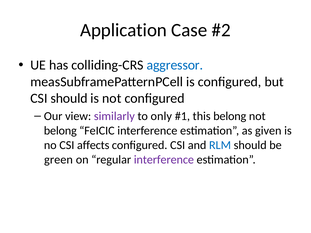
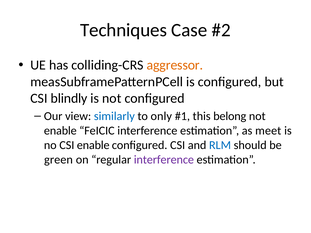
Application: Application -> Techniques (124, 30)
aggressor colour: blue -> orange (175, 65)
CSI should: should -> blindly (69, 98)
similarly colour: purple -> blue (114, 116)
belong: belong -> enable (60, 131)
given: given -> meet (268, 131)
CSI affects: affects -> enable (93, 145)
